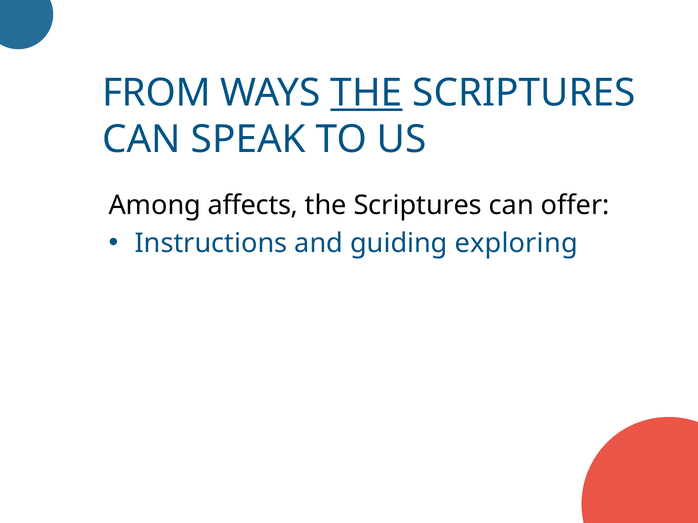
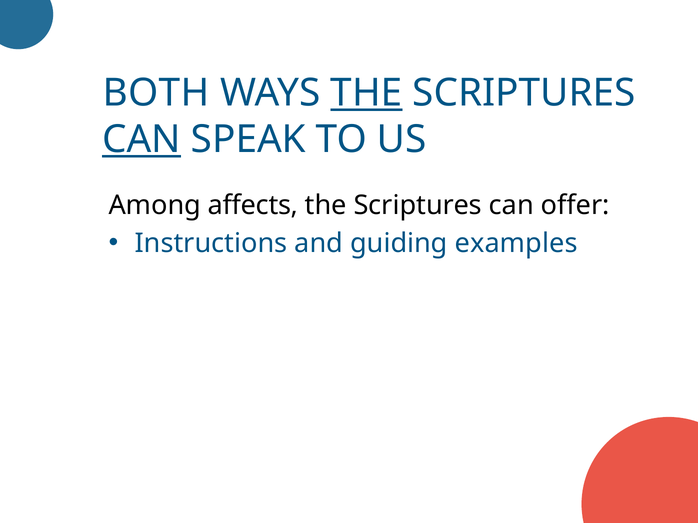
FROM: FROM -> BOTH (156, 93)
CAN underline: none -> present (142, 140)
exploring: exploring -> examples (516, 244)
